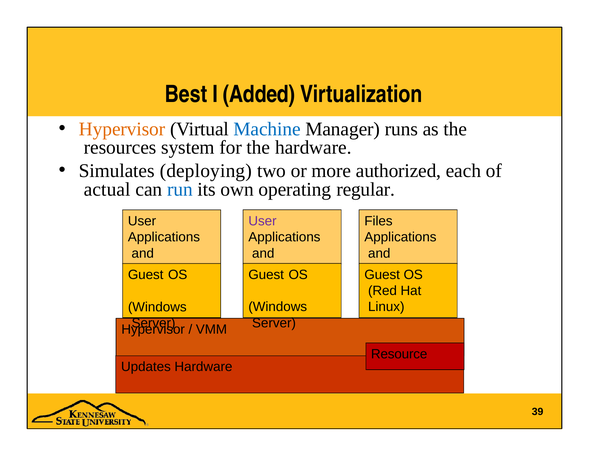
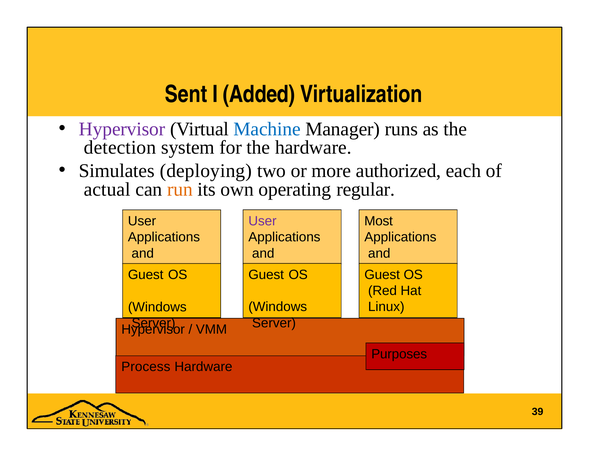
Best: Best -> Sent (186, 94)
Hypervisor colour: orange -> purple (122, 129)
resources: resources -> detection (120, 147)
run colour: blue -> orange (180, 189)
Files: Files -> Most (379, 221)
Resource: Resource -> Purposes (399, 354)
Updates: Updates -> Process (146, 366)
